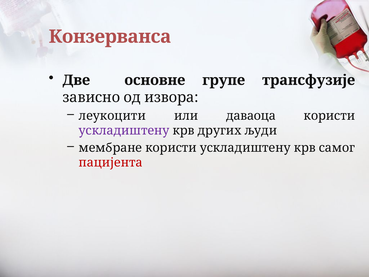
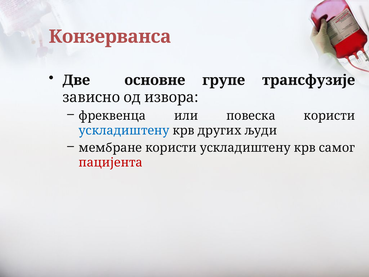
леукоцити: леукоцити -> фреквенца (112, 116)
даваоца: даваоца -> повеска (251, 116)
ускладиштену colour: purple -> blue (124, 130)
